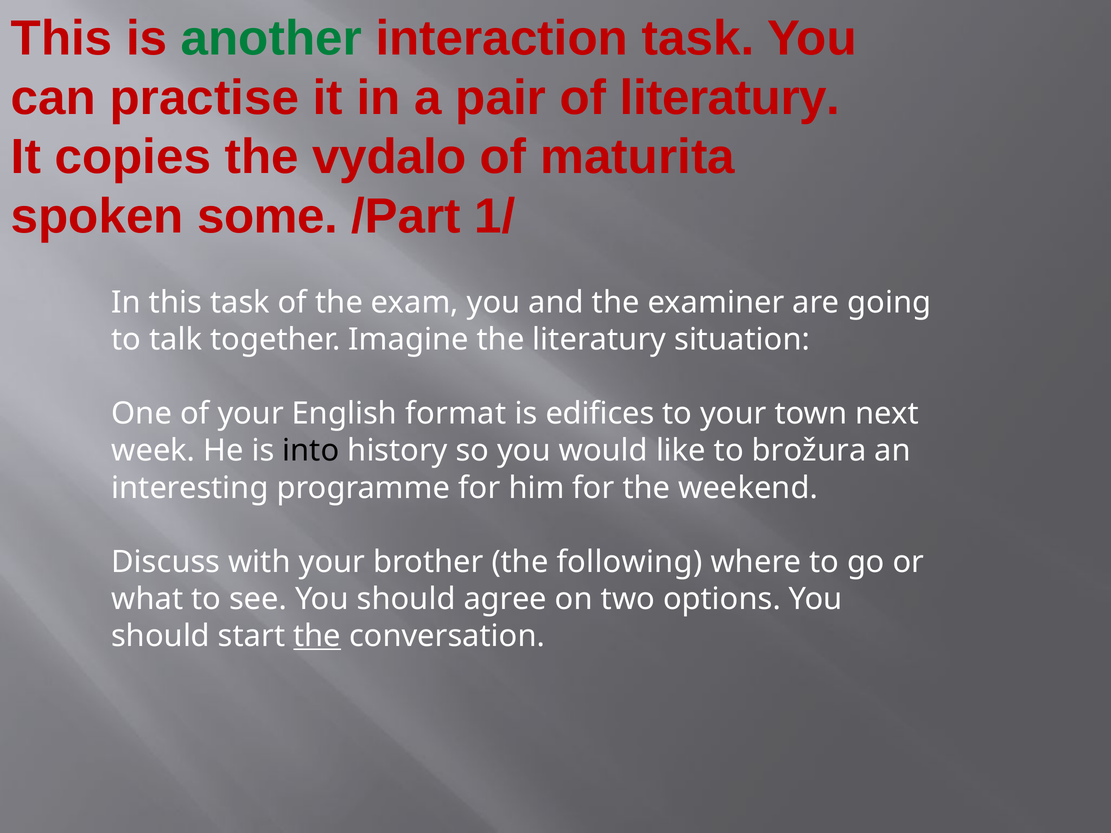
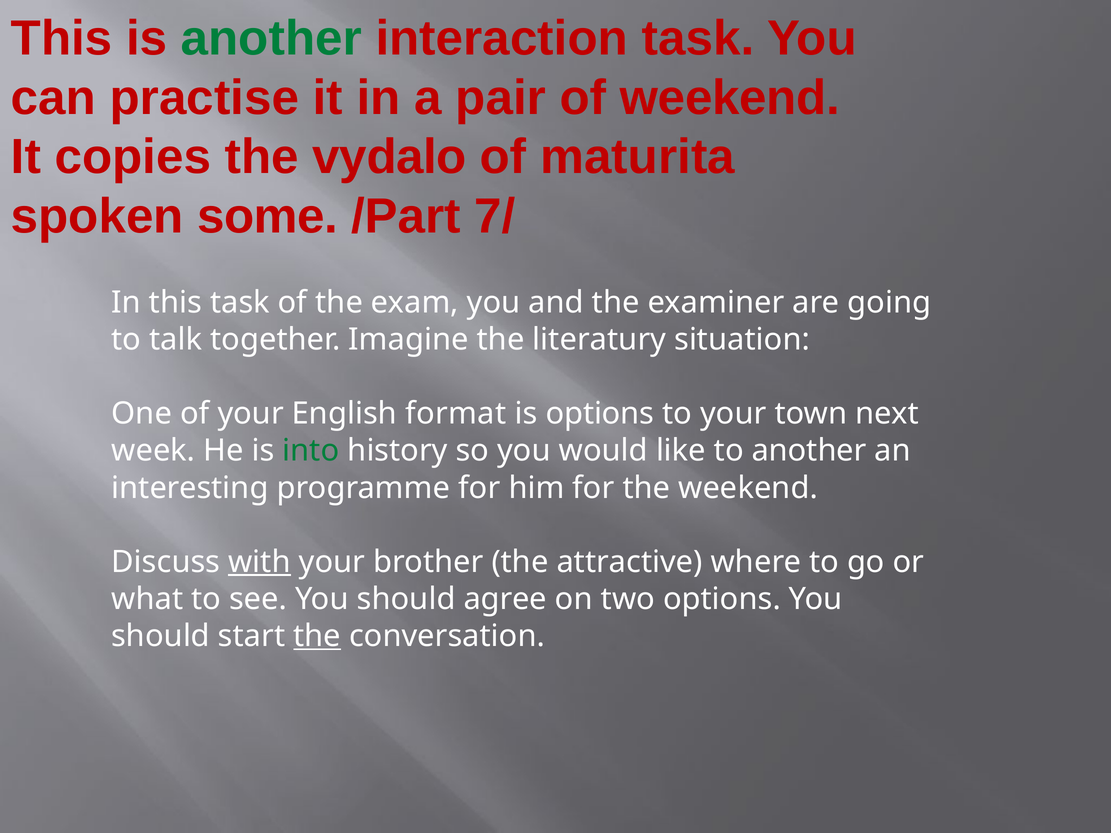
of literatury: literatury -> weekend (730, 98)
1/: 1/ -> 7/ (495, 216)
is edifices: edifices -> options (600, 414)
into colour: black -> green (311, 451)
to brožura: brožura -> another (809, 451)
with underline: none -> present (259, 562)
following: following -> attractive (630, 562)
